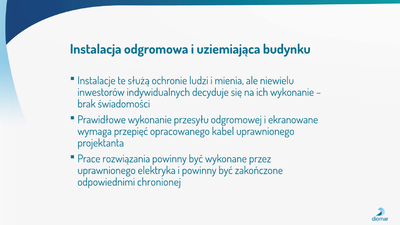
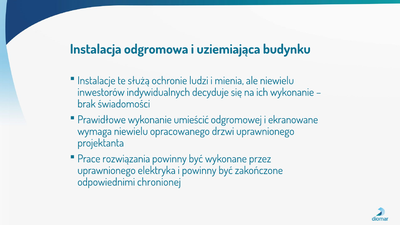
przesyłu: przesyłu -> umieścić (191, 120)
wymaga przepięć: przepięć -> niewielu (131, 131)
kabel: kabel -> drzwi (223, 131)
